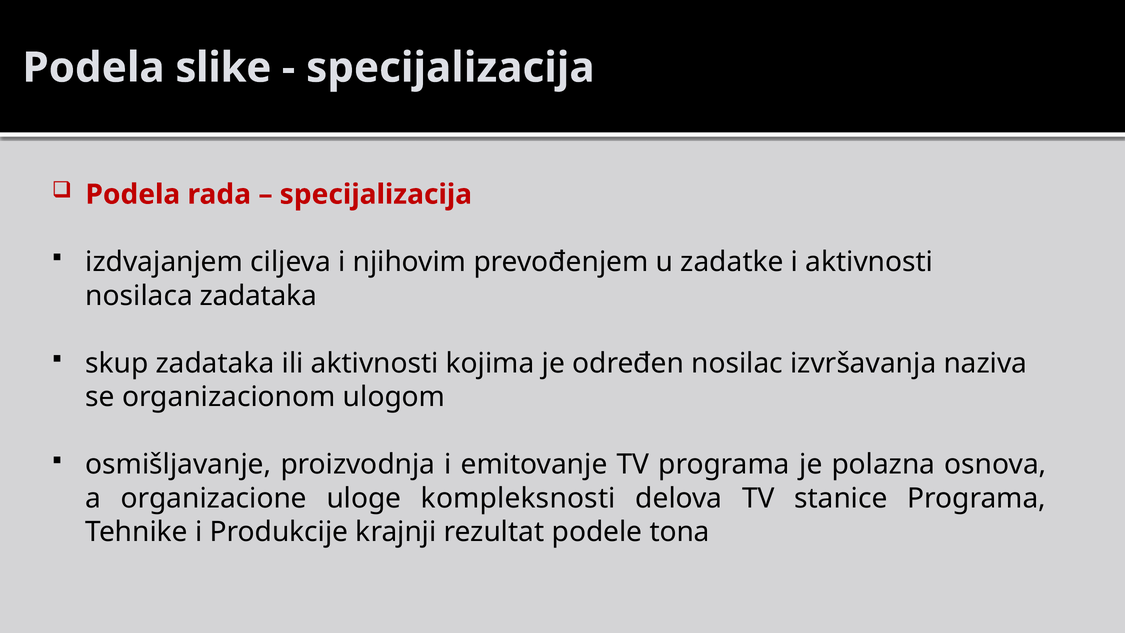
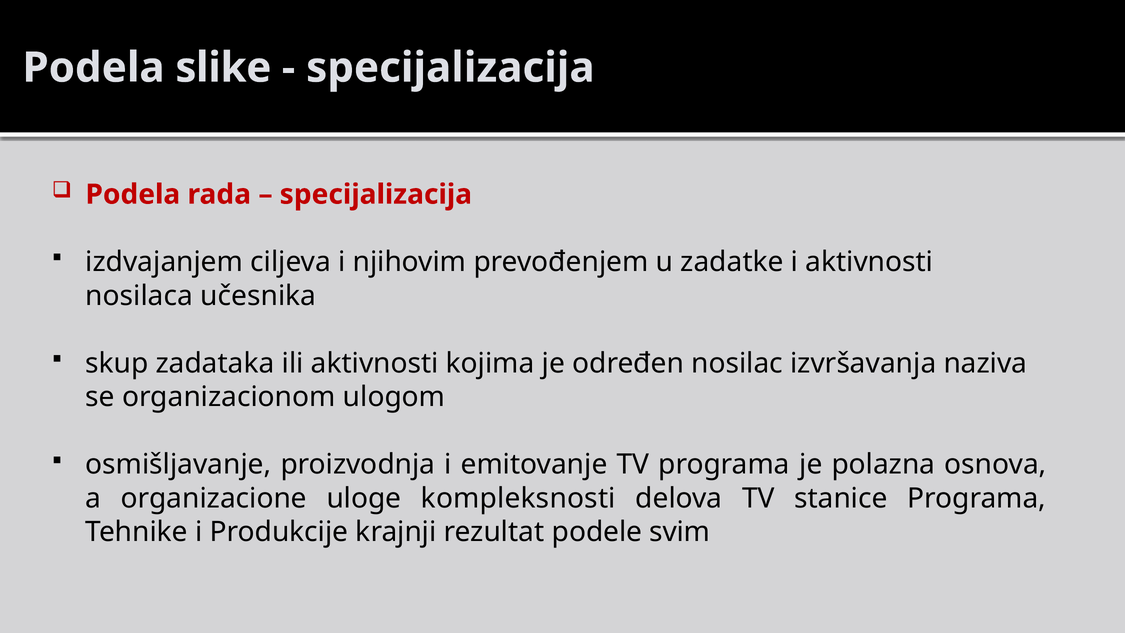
nosilaca zadataka: zadataka -> učesnika (258, 296)
tona: tona -> svim (680, 532)
